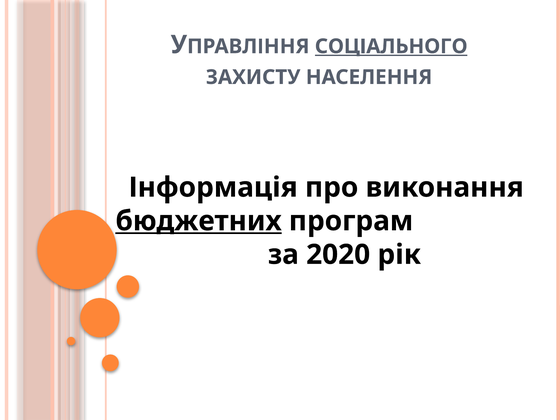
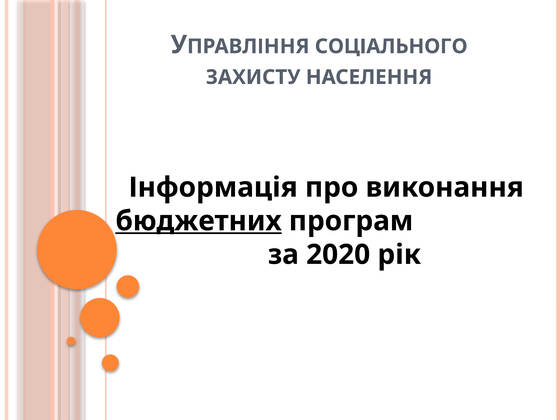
СОЦІАЛЬНОГО underline: present -> none (391, 46)
